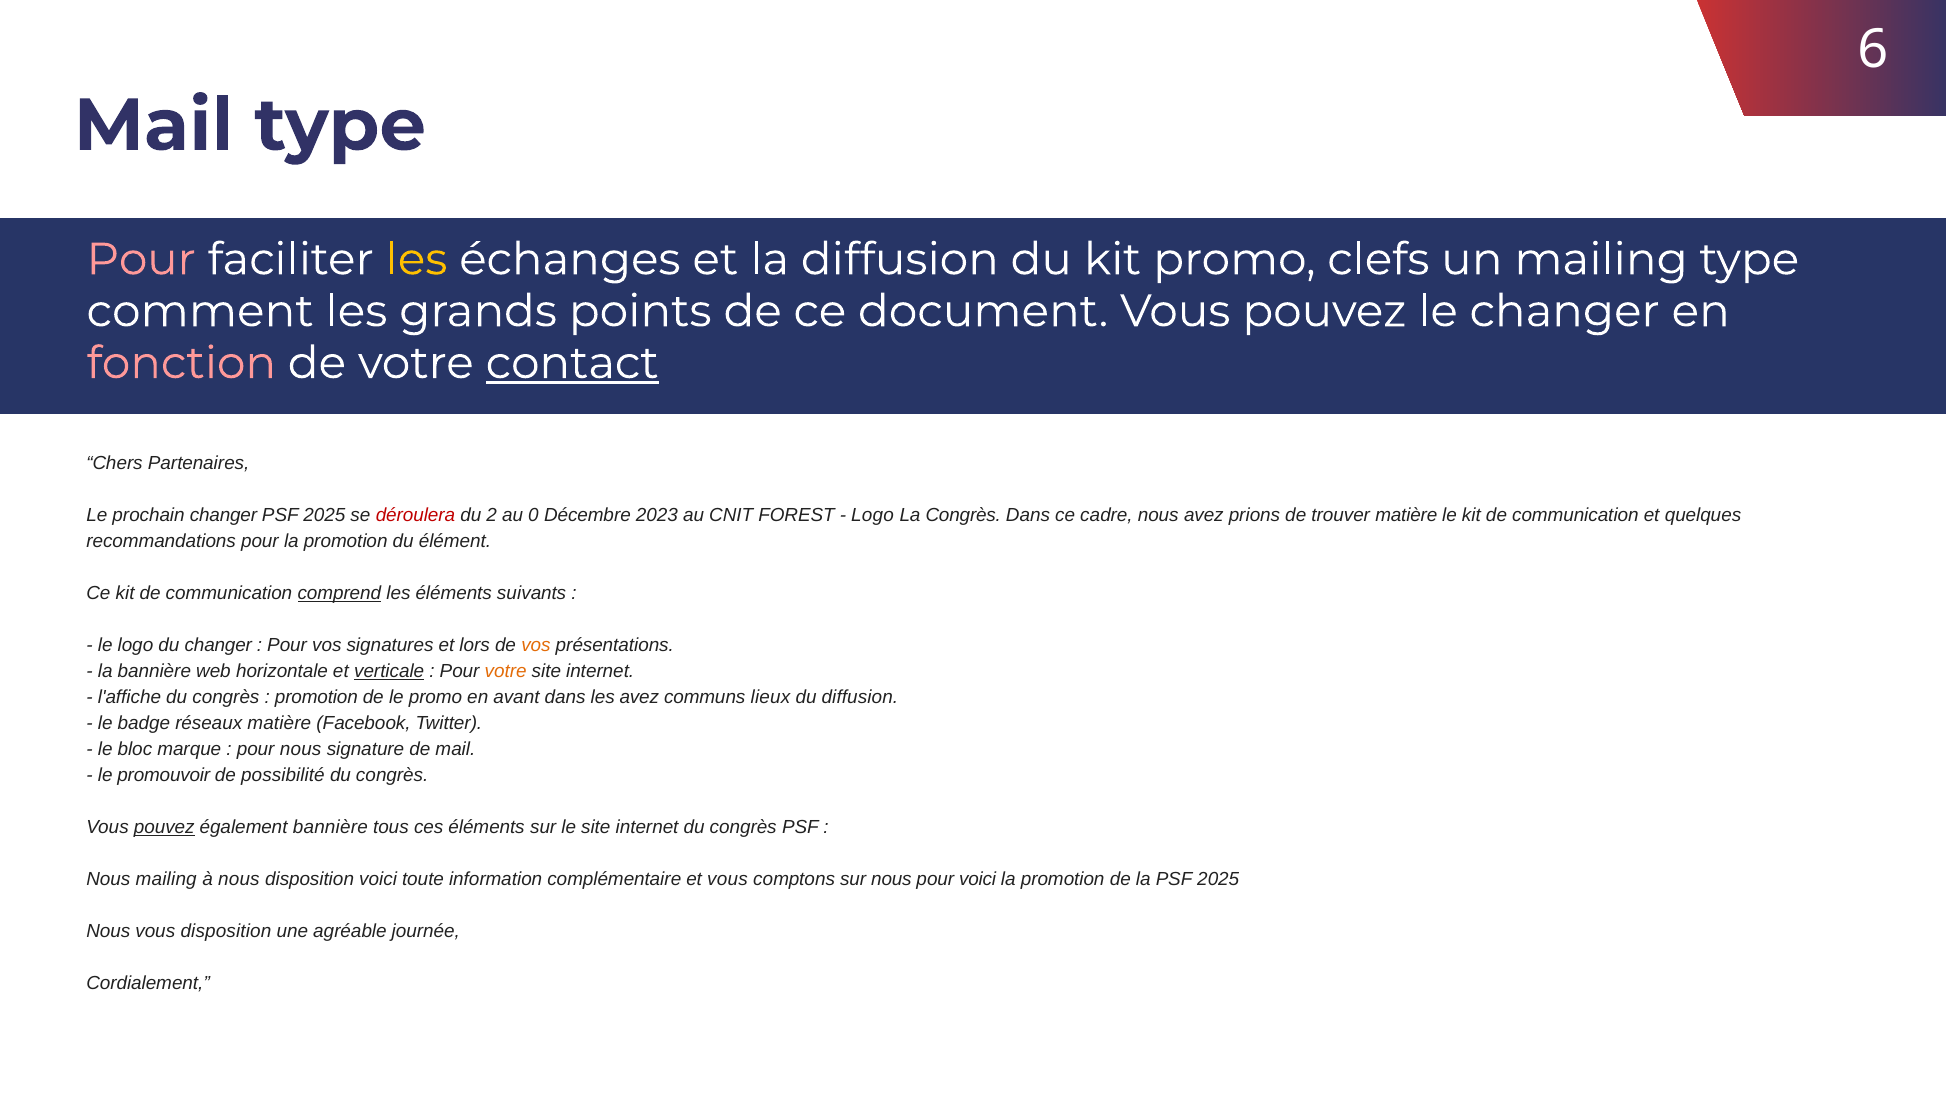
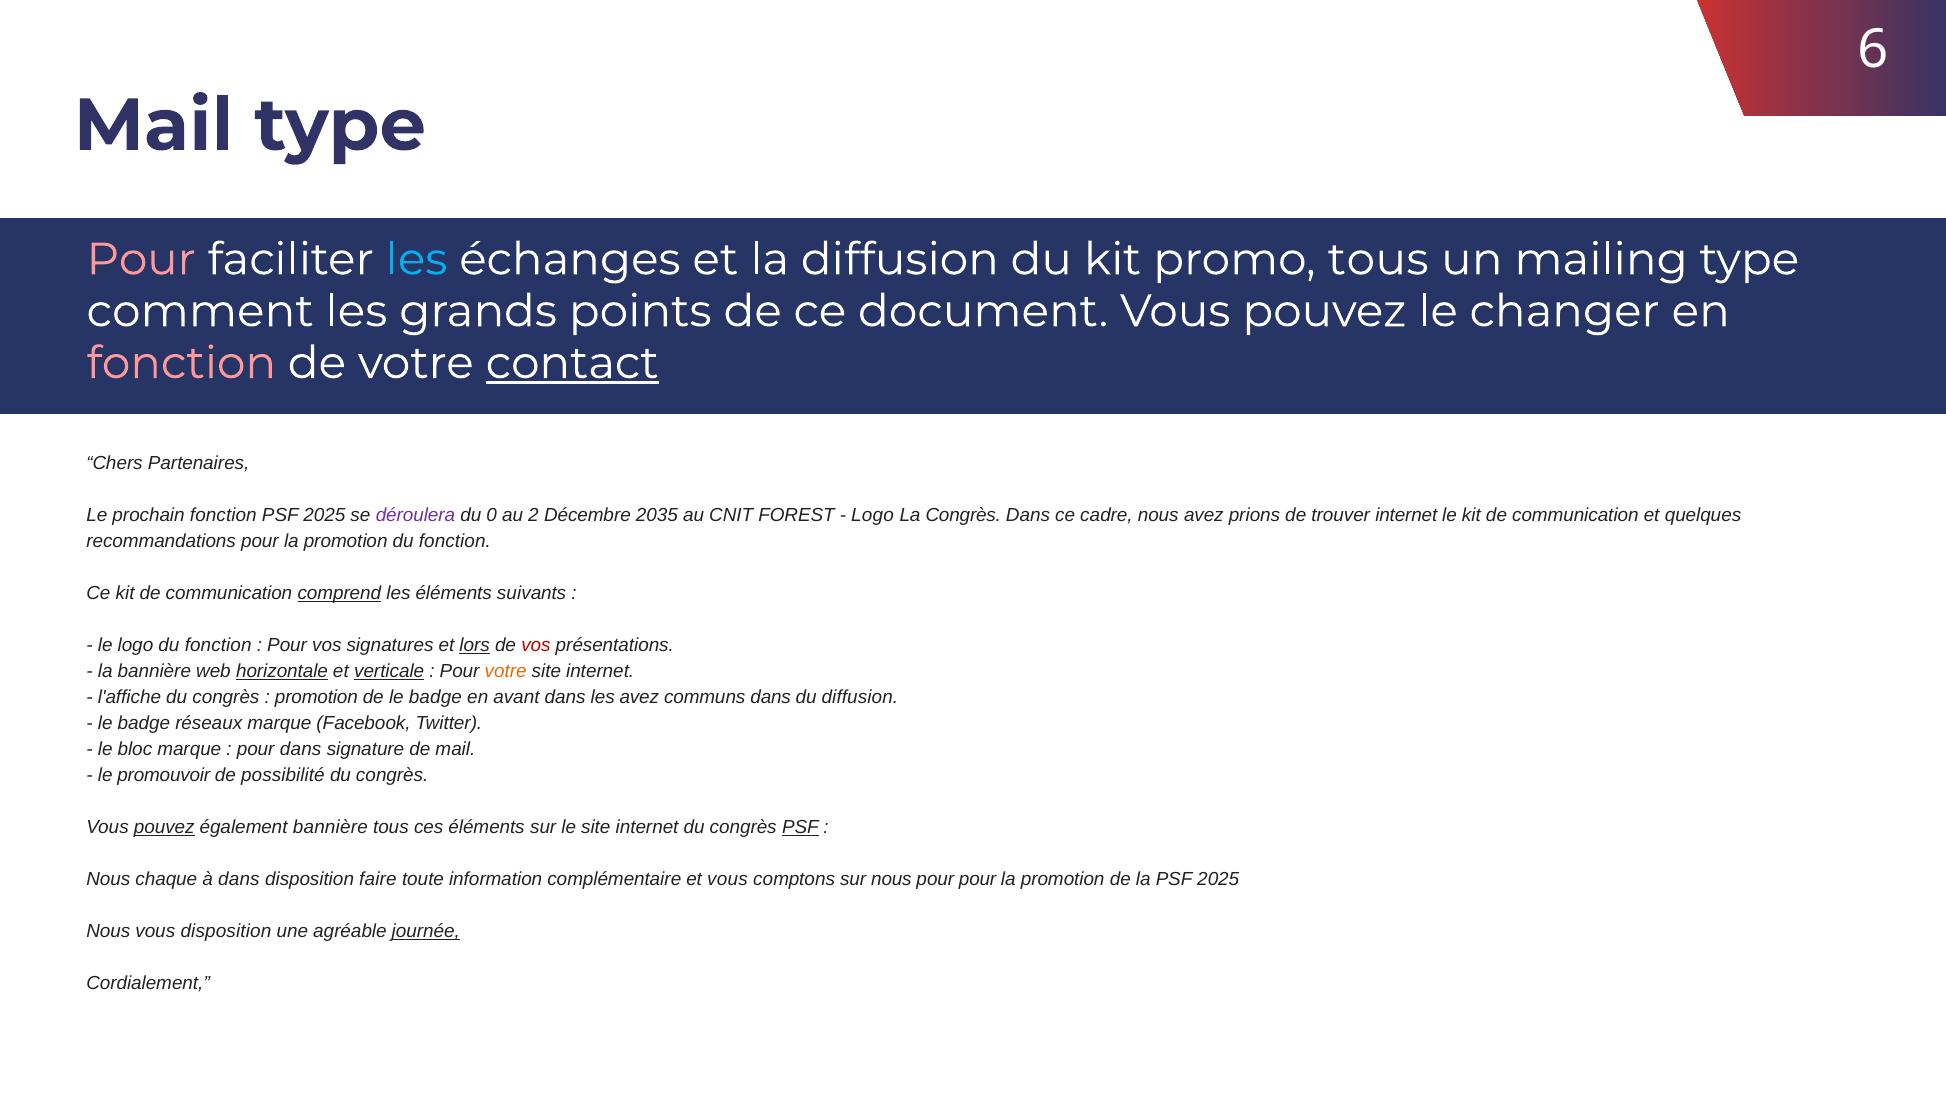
les colour: yellow -> light blue (417, 260)
promo clefs: clefs -> tous (1378, 260)
prochain changer: changer -> fonction (223, 515)
déroulera colour: red -> purple (415, 515)
2: 2 -> 0 (492, 515)
0: 0 -> 2 (533, 515)
2023: 2023 -> 2035 (657, 515)
trouver matière: matière -> internet (1406, 515)
promotion du élément: élément -> fonction (455, 541)
logo du changer: changer -> fonction (218, 646)
lors underline: none -> present (475, 646)
vos colour: orange -> red (536, 646)
horizontale underline: none -> present (282, 672)
de le promo: promo -> badge (435, 698)
communs lieux: lieux -> dans (771, 698)
réseaux matière: matière -> marque (279, 724)
pour nous: nous -> dans (301, 750)
PSF underline: none -> present (800, 828)
Nous mailing: mailing -> chaque (166, 880)
à nous: nous -> dans (239, 880)
disposition voici: voici -> faire (378, 880)
pour voici: voici -> pour (978, 880)
journée underline: none -> present (426, 932)
